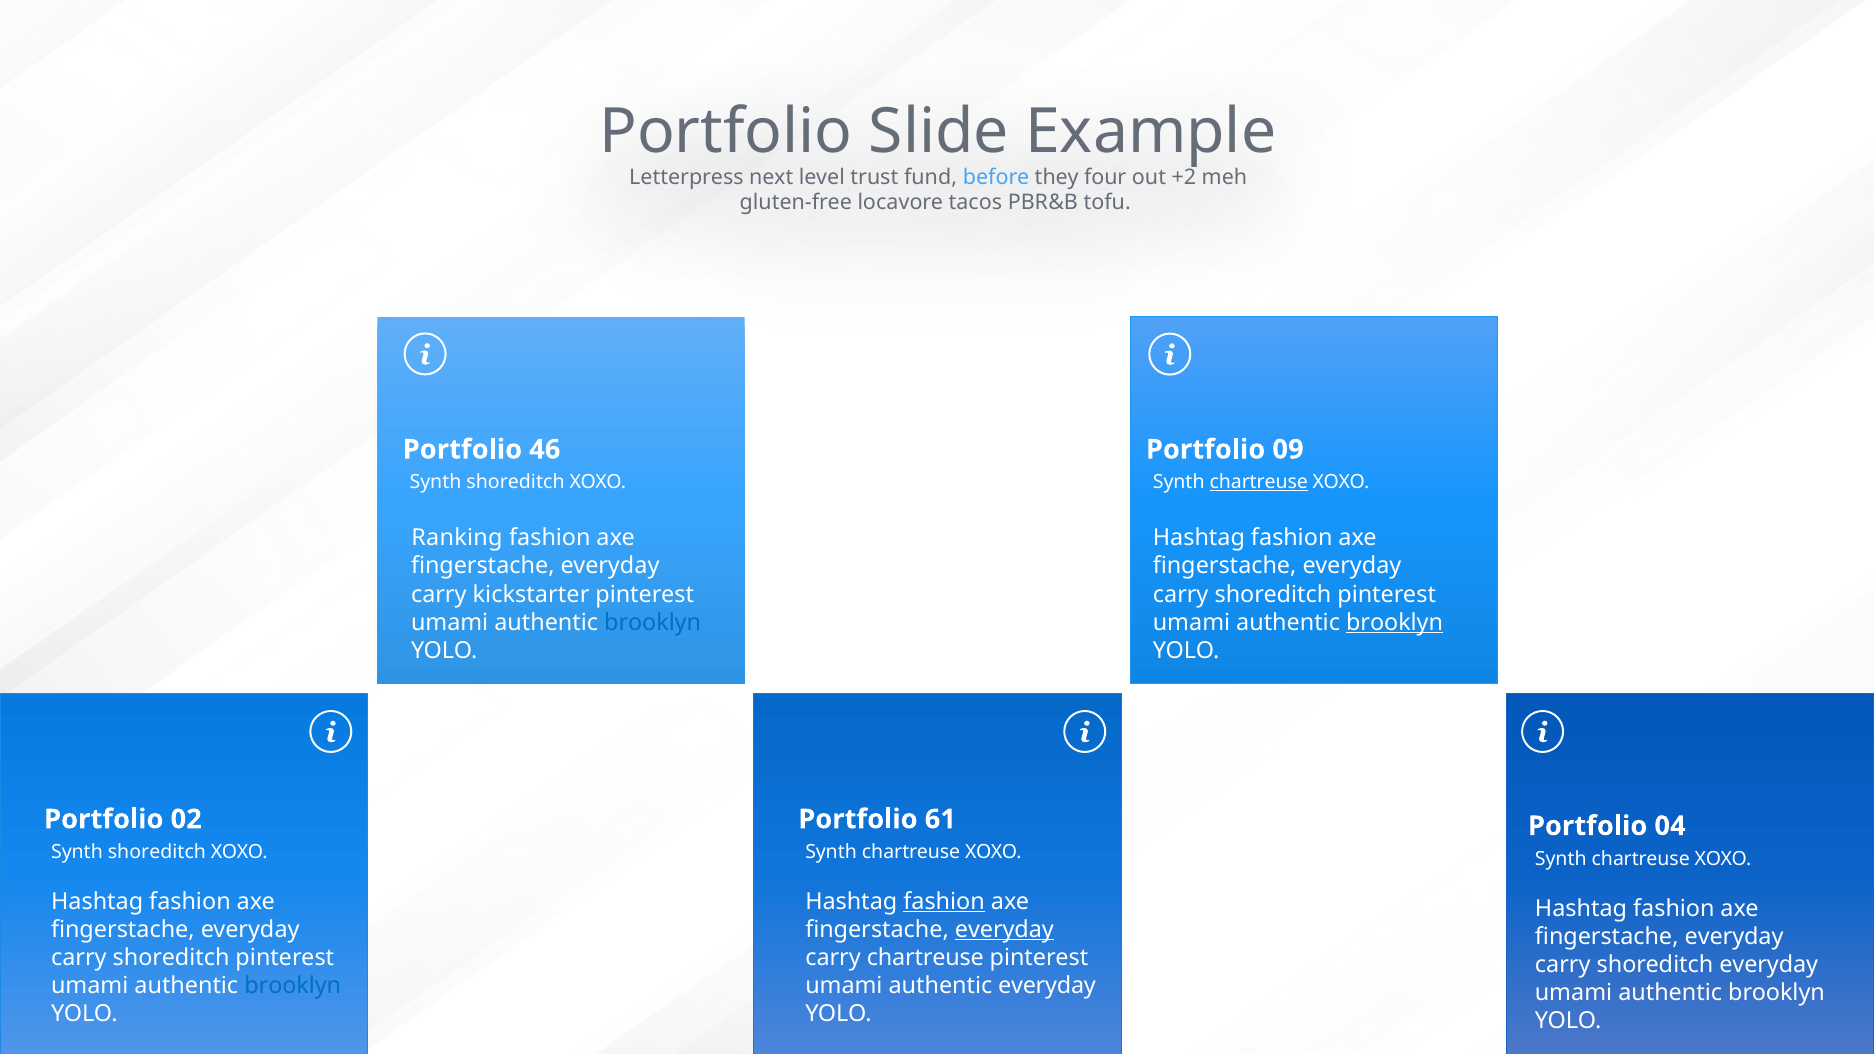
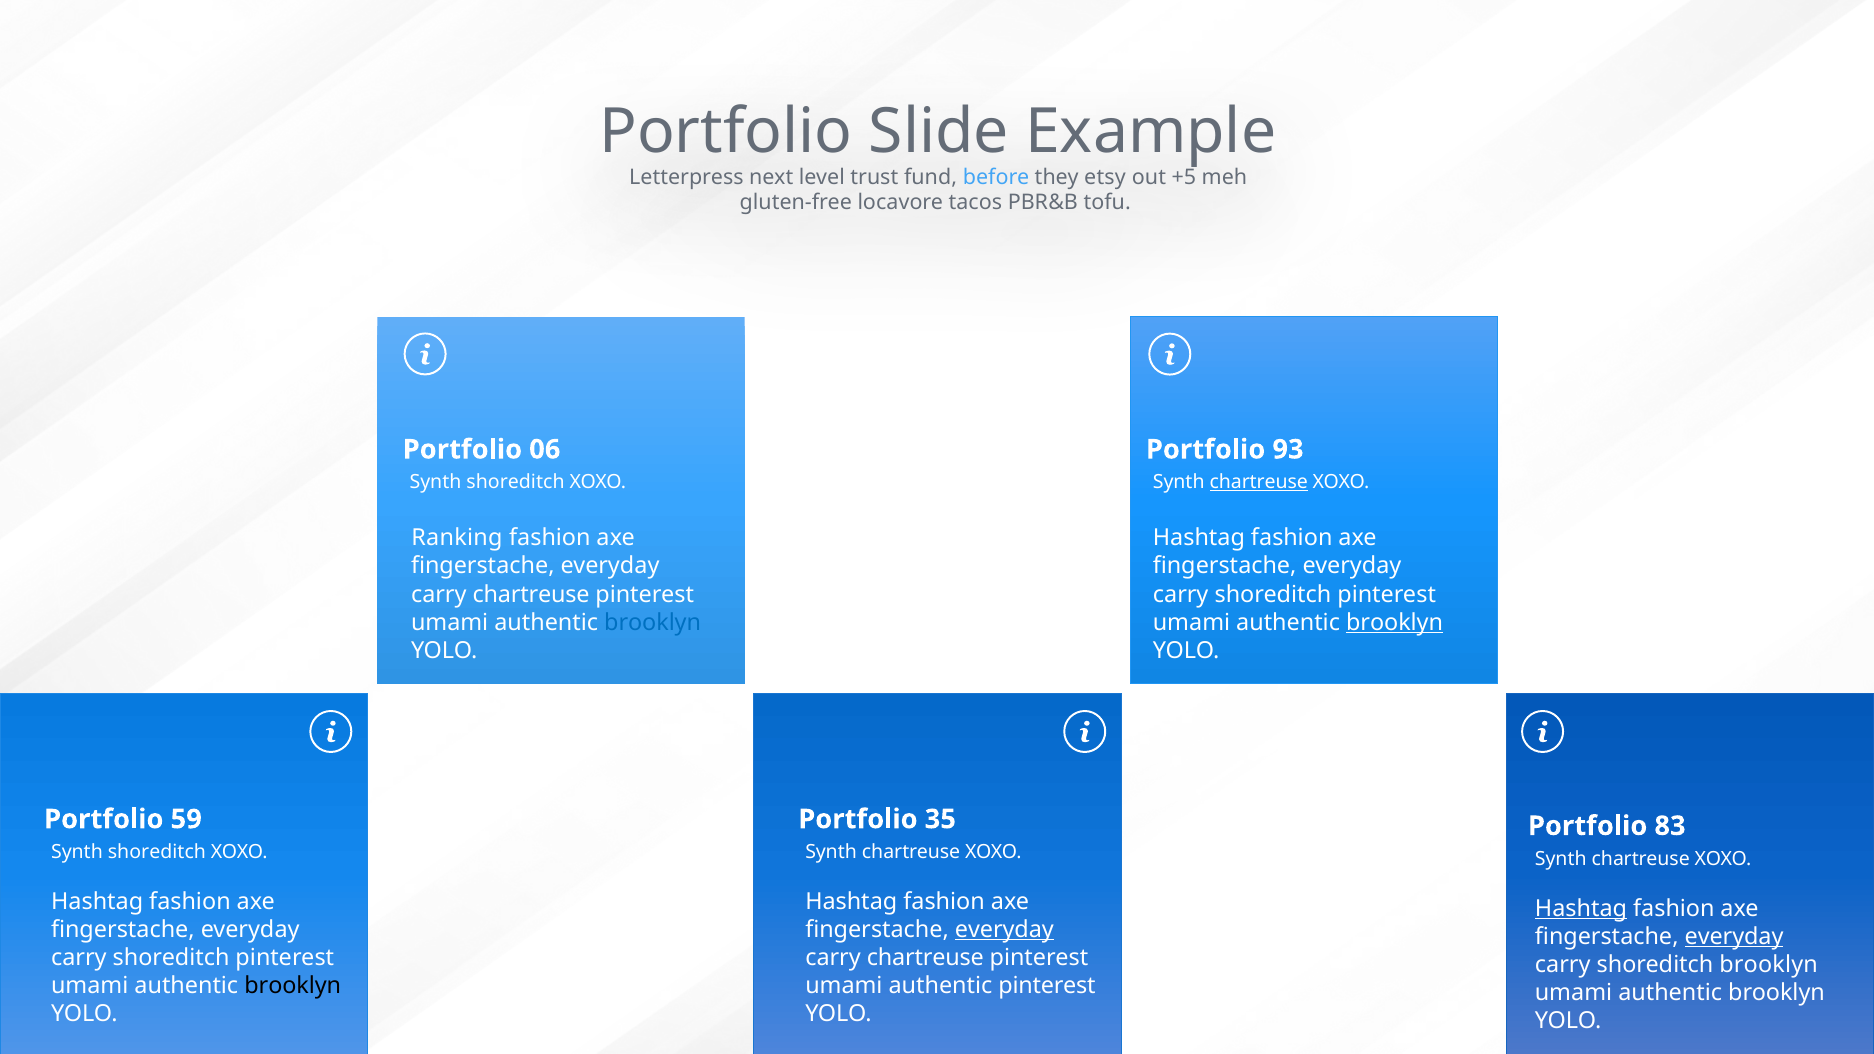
four: four -> etsy (1105, 177)
+2: +2 -> +5 (1184, 177)
46: 46 -> 06 (545, 450)
09: 09 -> 93 (1288, 450)
kickstarter: kickstarter -> chartreuse (531, 594)
02: 02 -> 59 (186, 819)
61: 61 -> 35 (940, 819)
04: 04 -> 83 (1670, 826)
fashion underline: present -> none (944, 902)
Hashtag underline: none -> present (1581, 908)
everyday underline: none -> present (1734, 937)
shoreditch everyday: everyday -> brooklyn (1769, 965)
brooklyn colour: blue -> black (293, 986)
authentic everyday: everyday -> pinterest (1047, 986)
